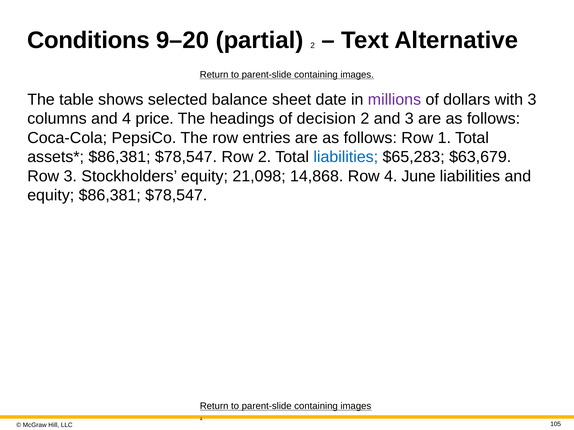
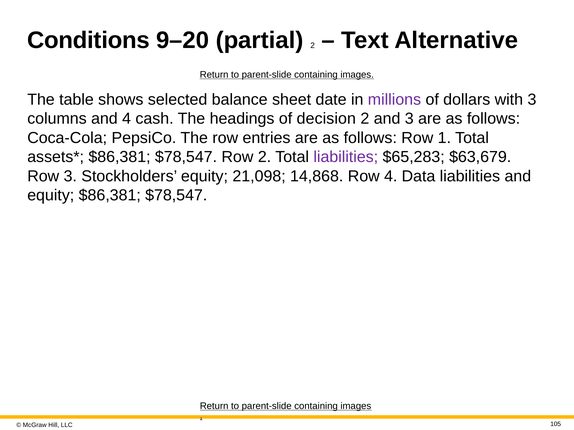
price: price -> cash (155, 119)
liabilities colour: blue -> purple (346, 157)
June: June -> Data (418, 176)
